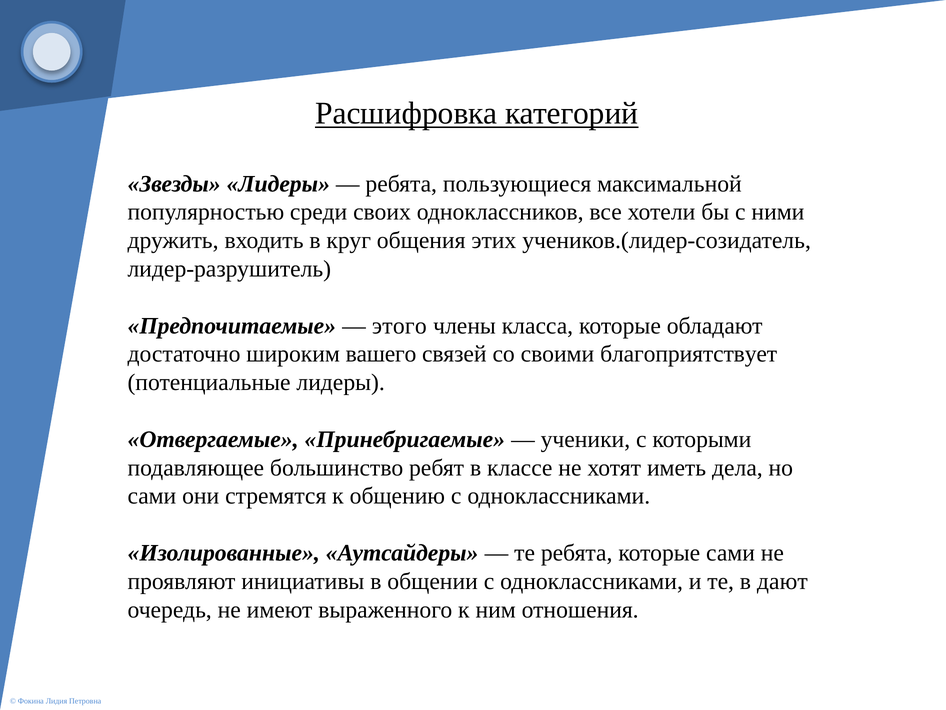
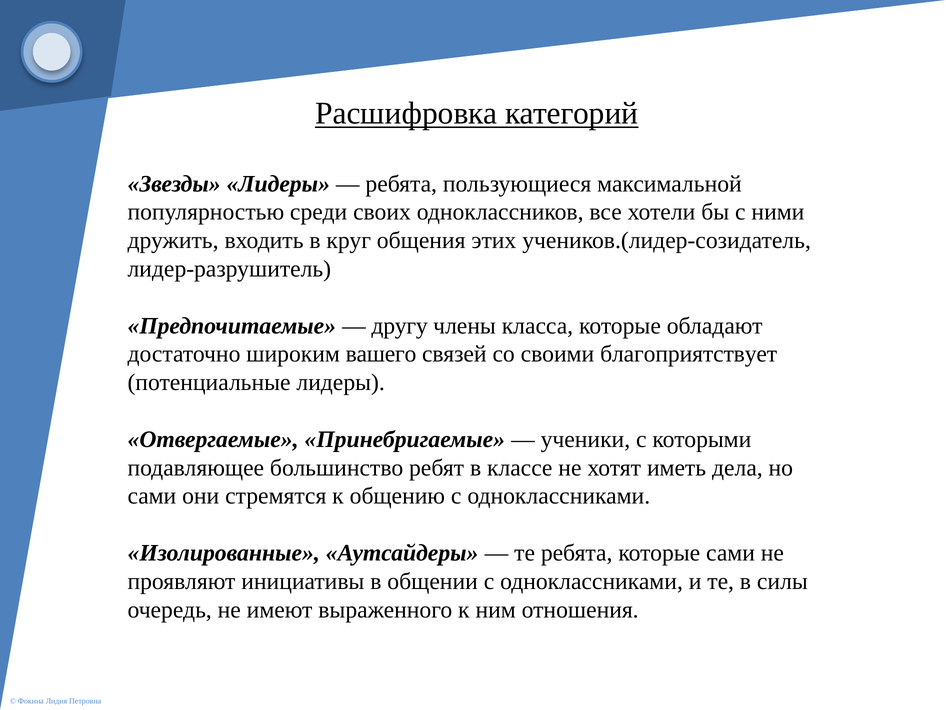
этого: этого -> другу (400, 326)
дают: дают -> силы (782, 581)
